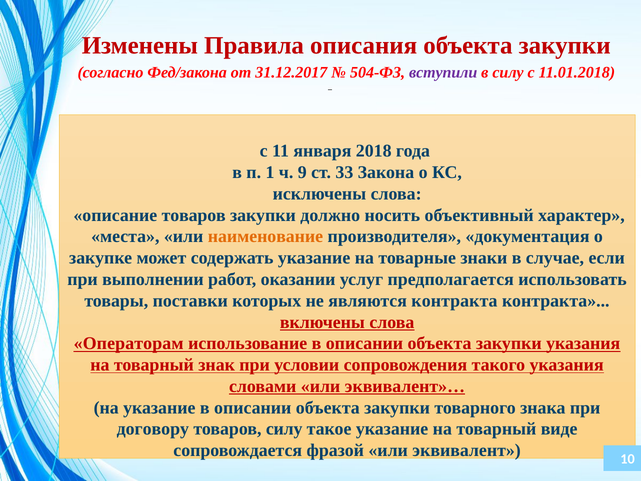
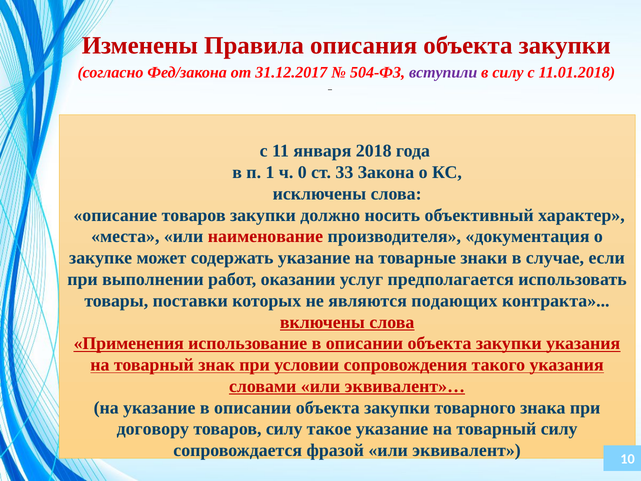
9: 9 -> 0 (302, 172)
наименование colour: orange -> red (265, 236)
являются контракта: контракта -> подающих (454, 301)
Операторам: Операторам -> Применения (129, 343)
товарный виде: виде -> силу (559, 429)
